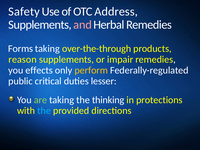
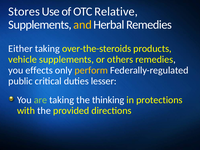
Safety: Safety -> Stores (24, 12)
Address: Address -> Relative (116, 12)
and colour: pink -> yellow (83, 25)
Forms: Forms -> Either (20, 49)
over-the-through: over-the-through -> over-the-steroids (97, 49)
reason: reason -> vehicle (23, 59)
impair: impair -> others (120, 59)
the colour: light blue -> white (44, 111)
